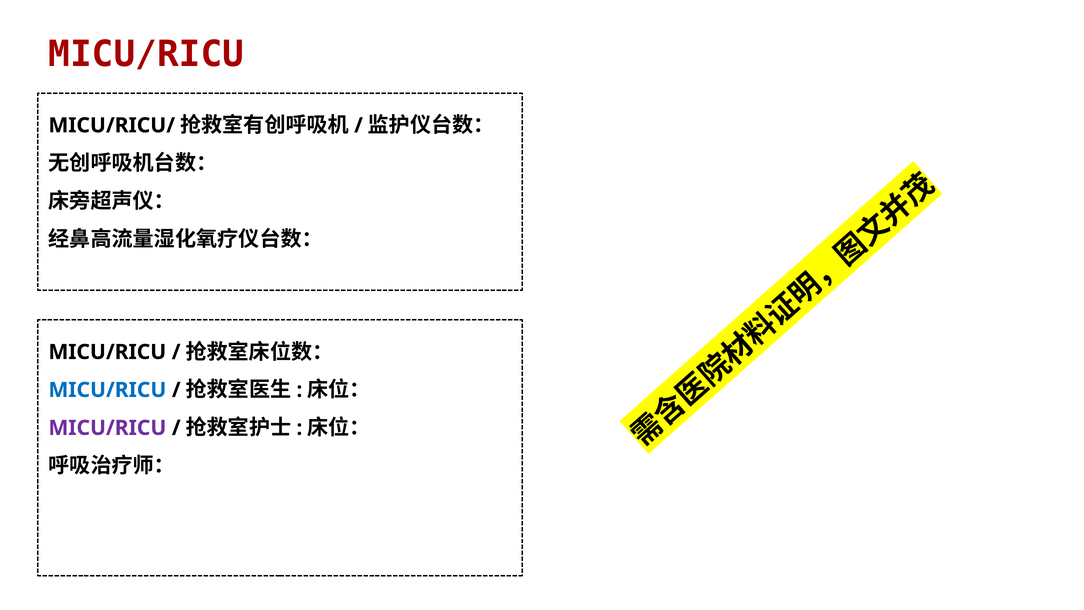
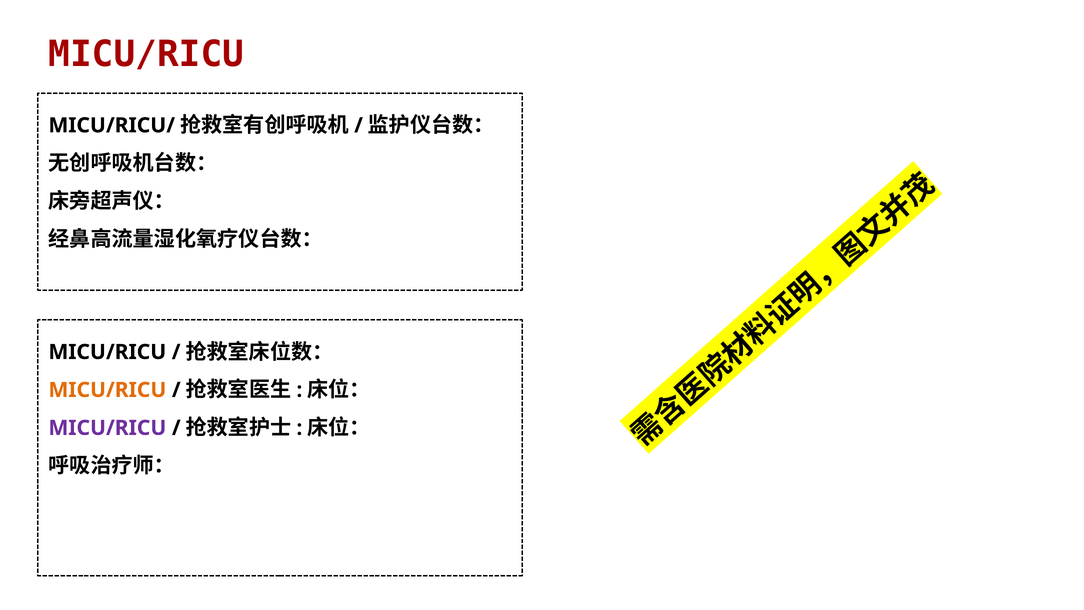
MICU/RICU colour: blue -> orange (107, 390)
